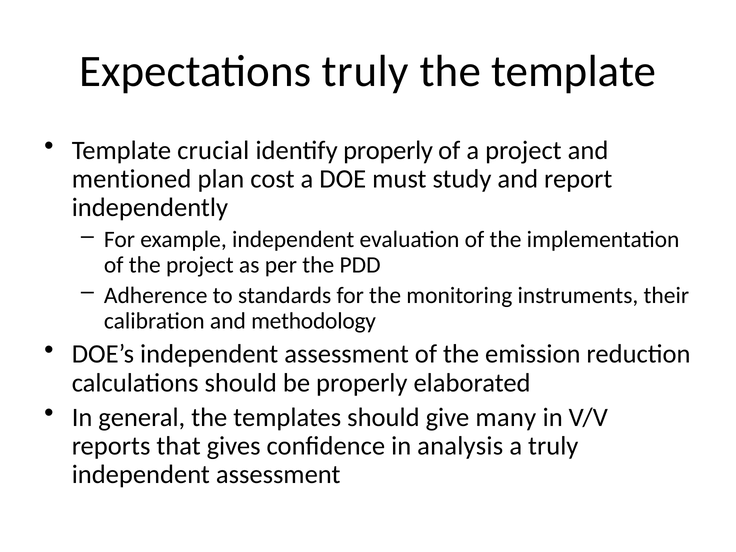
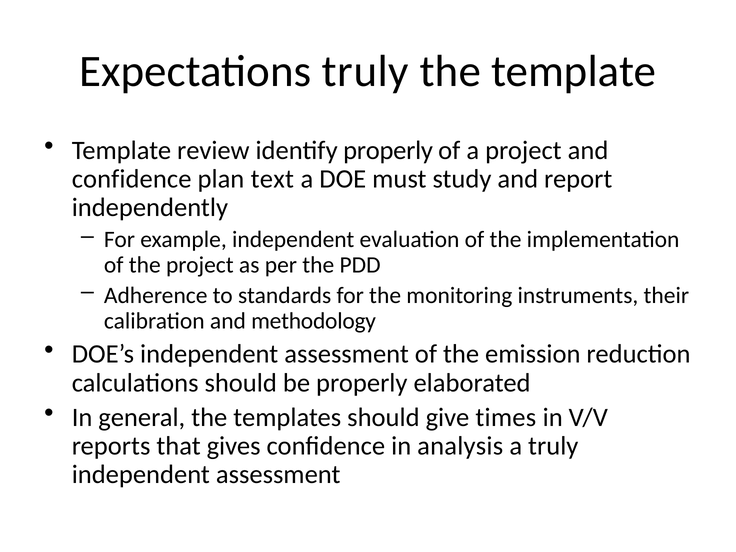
crucial: crucial -> review (213, 150)
mentioned: mentioned -> confidence (132, 179)
cost: cost -> text (272, 179)
many: many -> times (506, 417)
